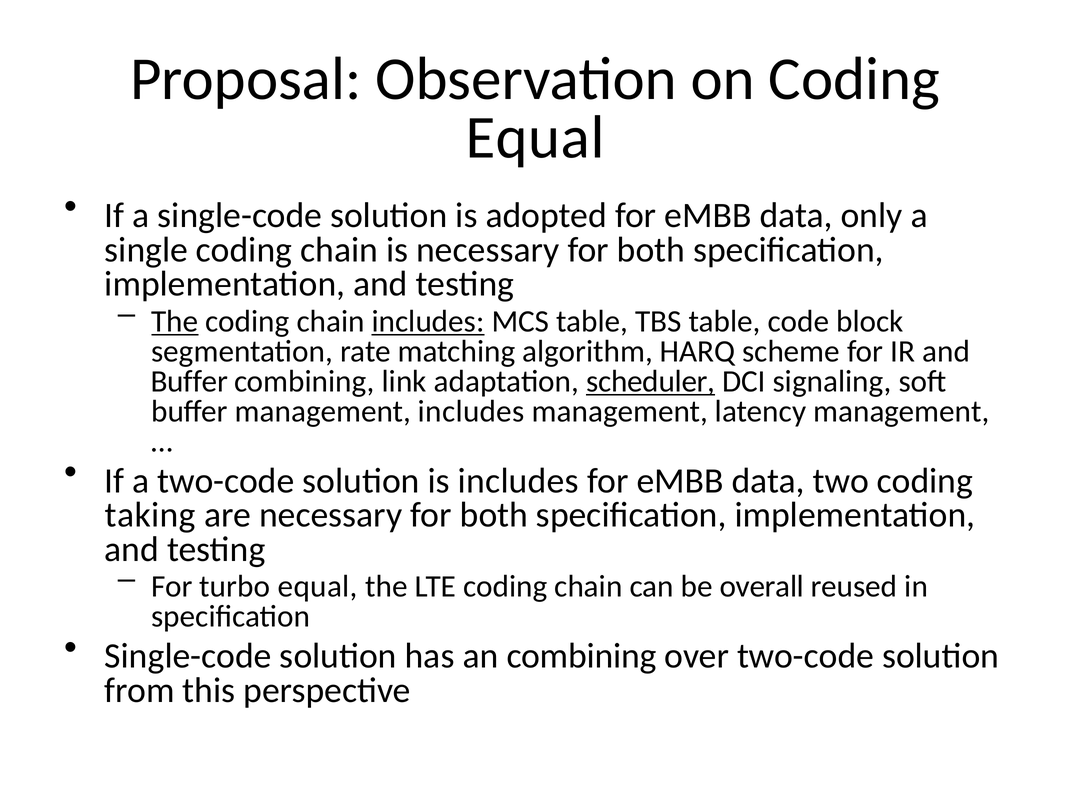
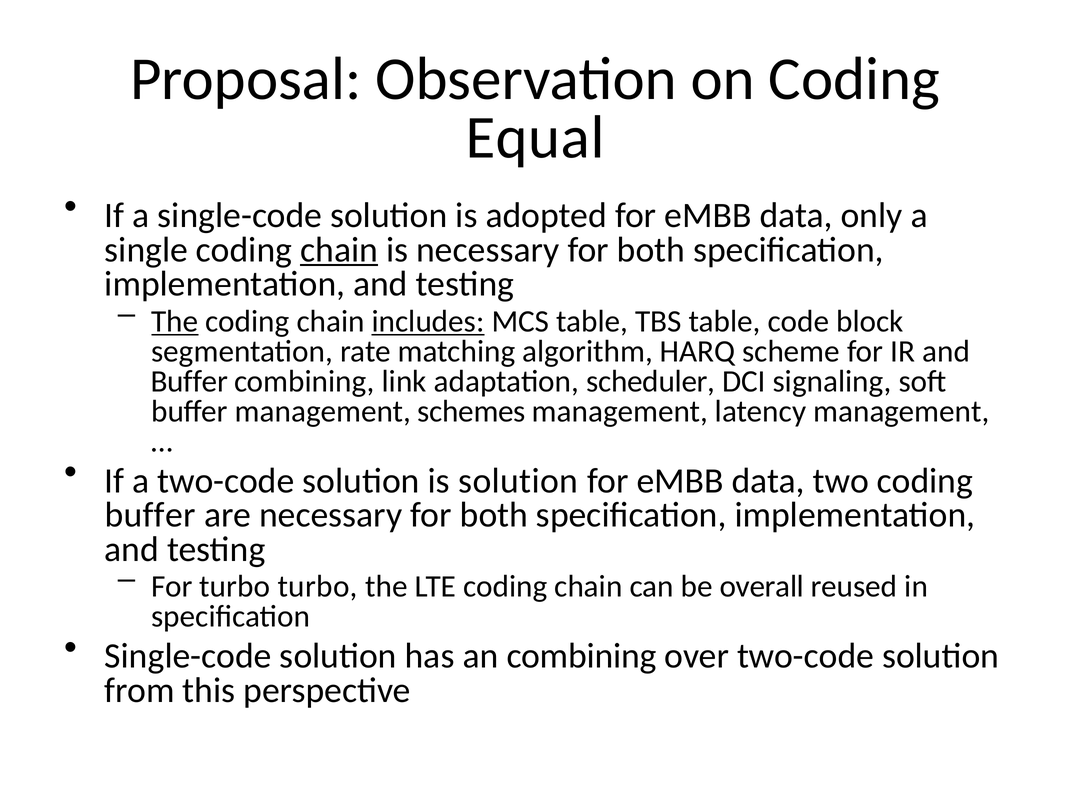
chain underline: none -> present (339, 250)
scheduler underline: present -> none (651, 381)
management includes: includes -> schemes (472, 411)
is includes: includes -> solution (518, 480)
taking: taking -> buffer (150, 515)
turbo equal: equal -> turbo (318, 586)
